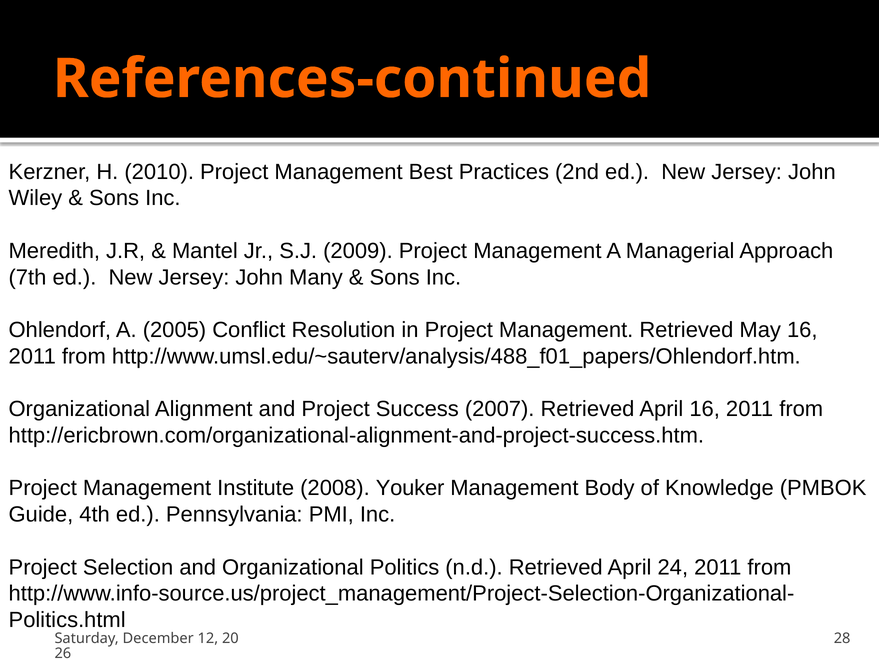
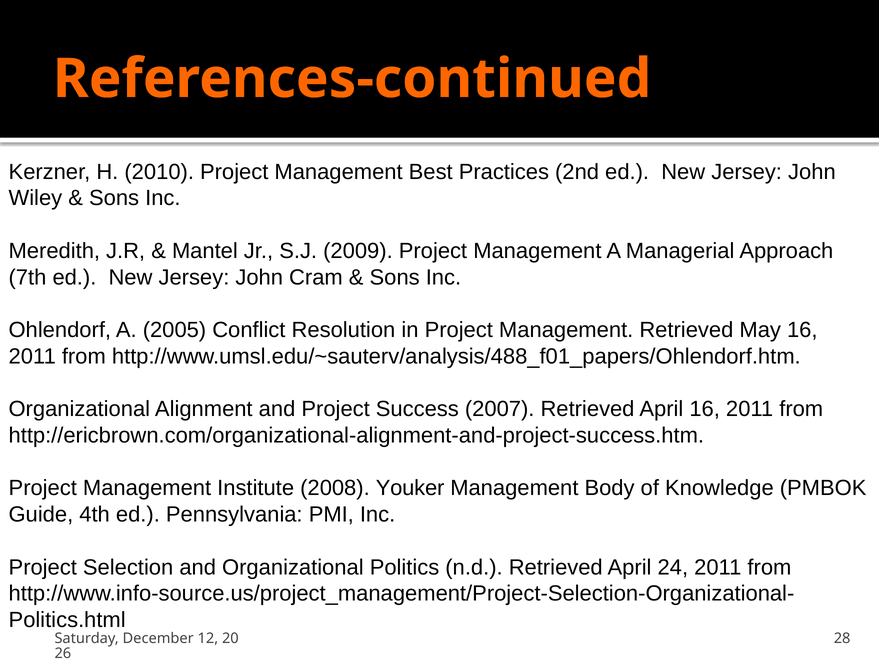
Many: Many -> Cram (316, 277)
